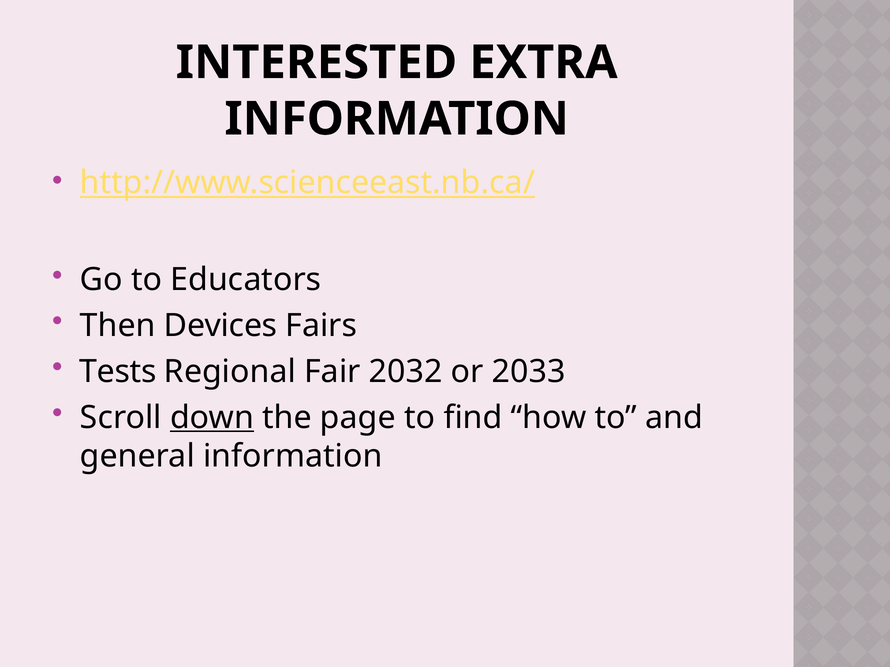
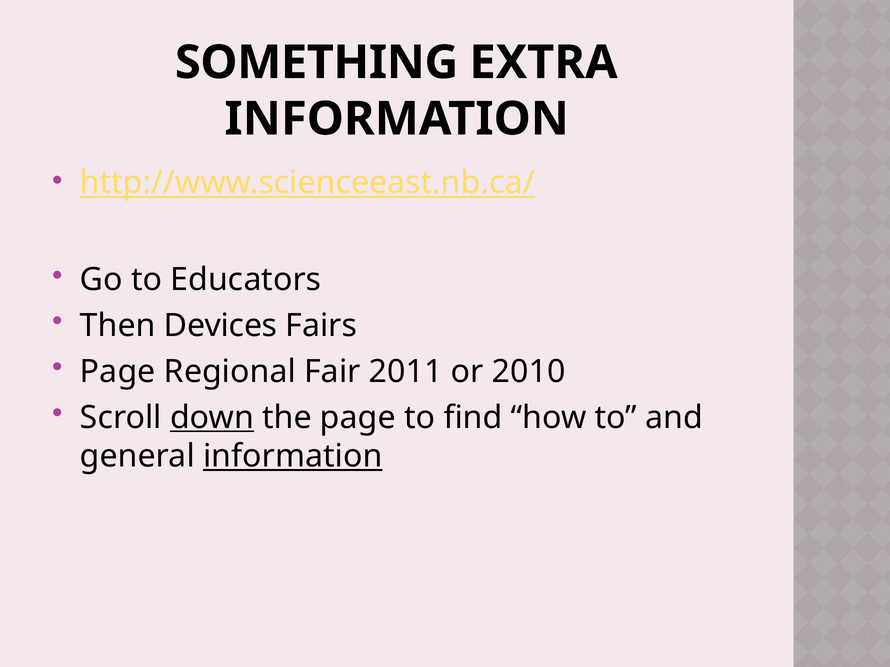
INTERESTED: INTERESTED -> SOMETHING (317, 63)
Tests: Tests -> Page (118, 372)
2032: 2032 -> 2011 (406, 372)
2033: 2033 -> 2010 (529, 372)
information underline: none -> present (293, 456)
